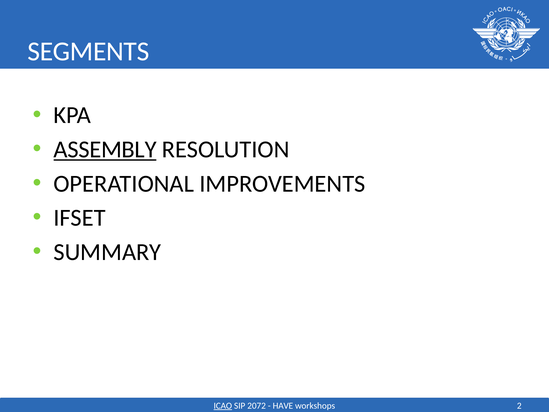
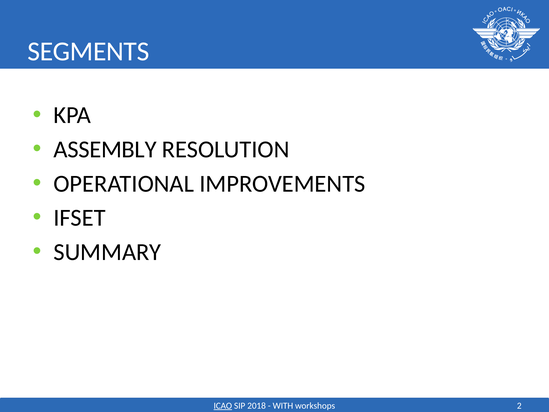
ASSEMBLY underline: present -> none (105, 149)
2072: 2072 -> 2018 (257, 405)
HAVE: HAVE -> WITH (283, 405)
